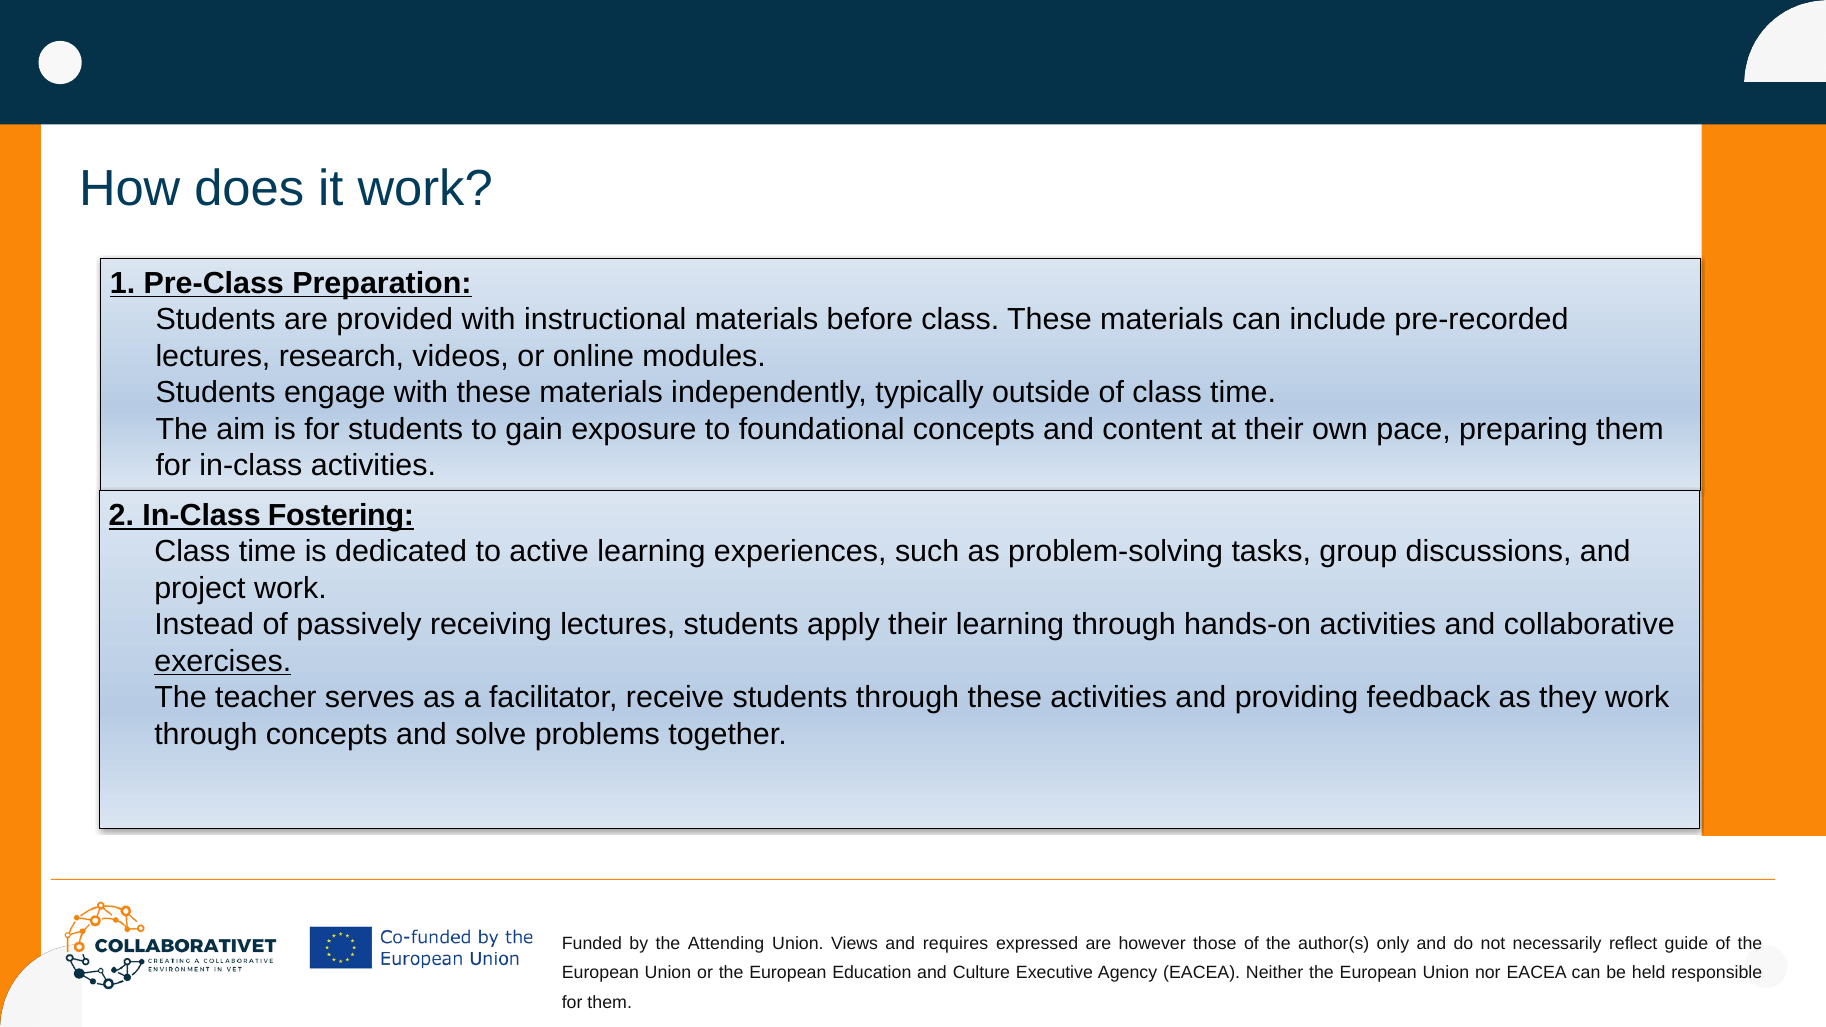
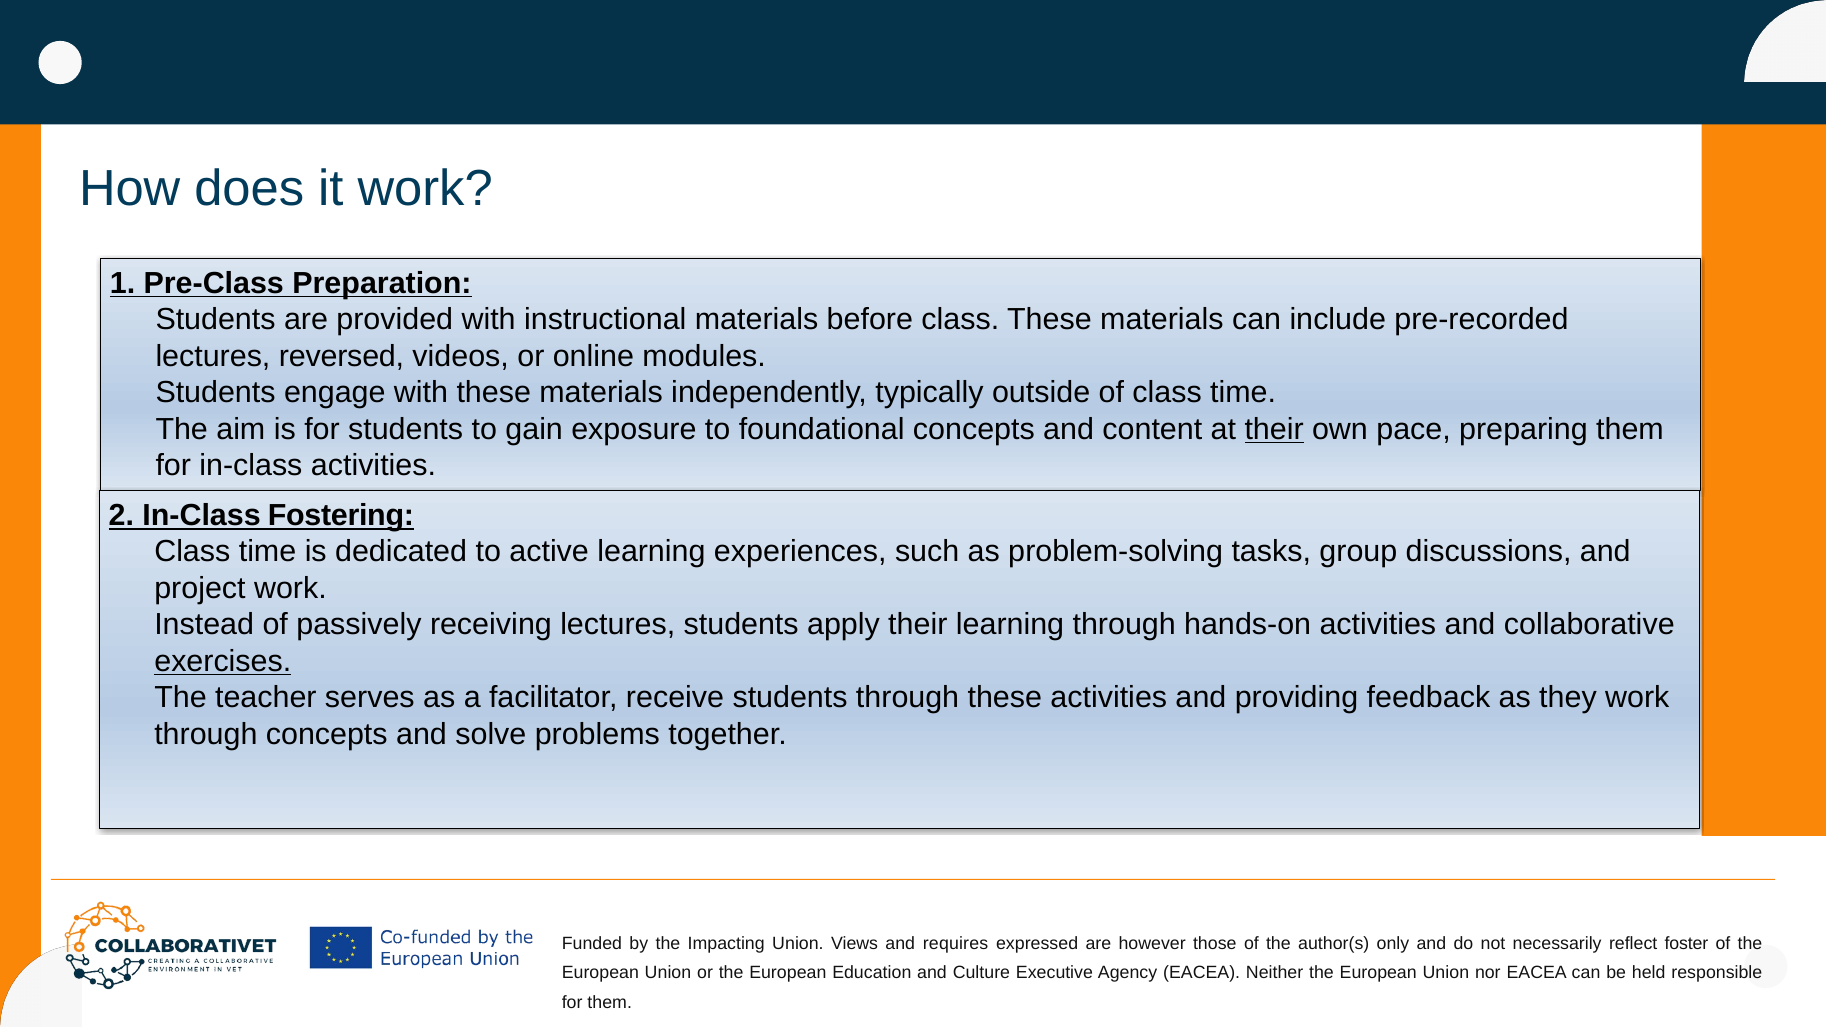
research: research -> reversed (342, 356)
their underline: none -> present (1274, 429)
Attending: Attending -> Impacting (726, 943)
guide: guide -> foster (1687, 943)
